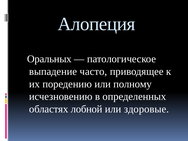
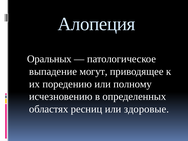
часто: часто -> могут (94, 71)
лобной: лобной -> ресниц (87, 109)
